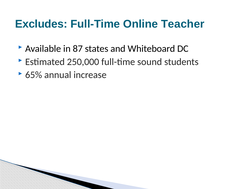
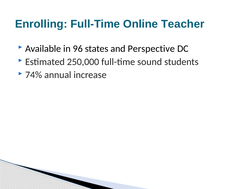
Excludes: Excludes -> Enrolling (41, 24)
87: 87 -> 96 (78, 49)
Whiteboard: Whiteboard -> Perspective (151, 49)
65%: 65% -> 74% (34, 75)
